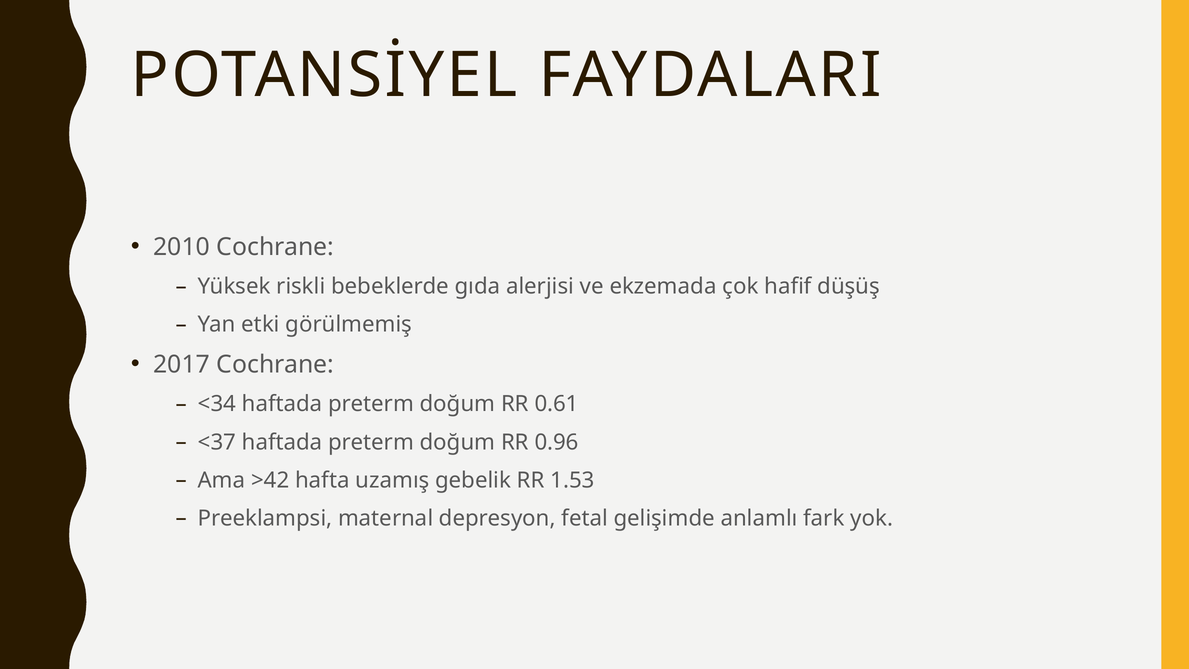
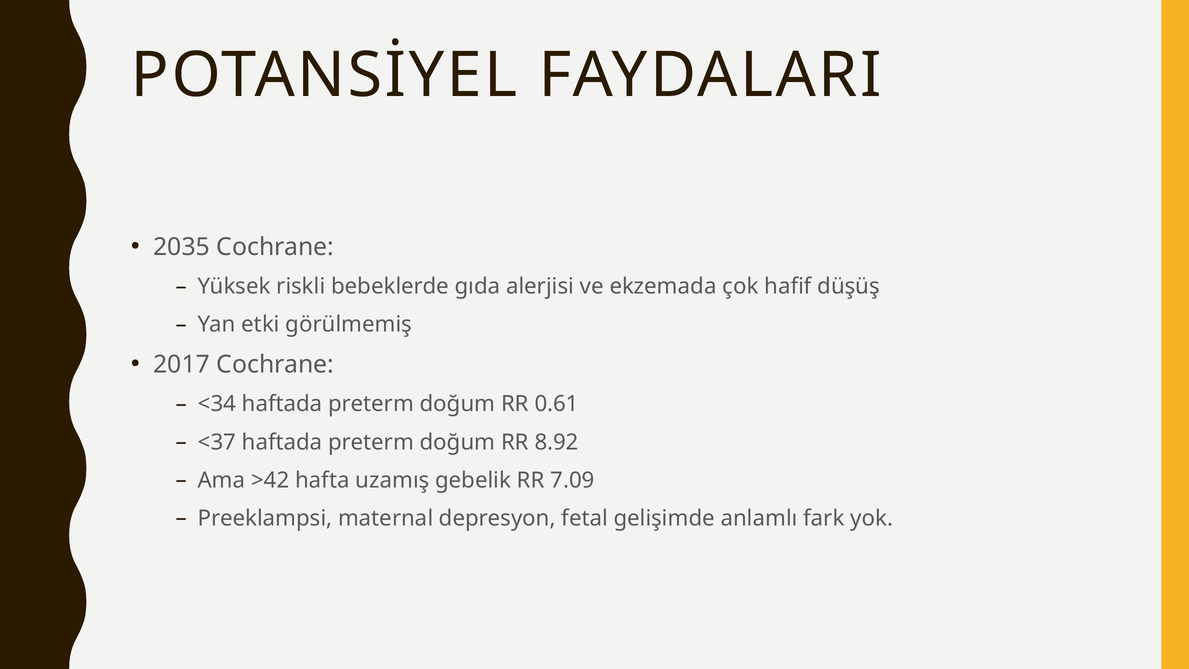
2010: 2010 -> 2035 (182, 247)
0.96: 0.96 -> 8.92 (557, 442)
1.53: 1.53 -> 7.09 (573, 480)
